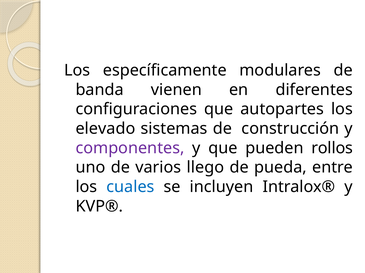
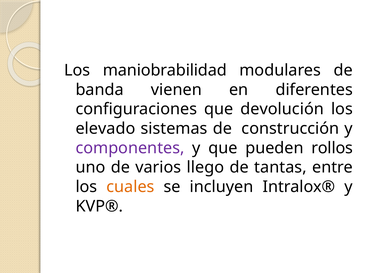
específicamente: específicamente -> maniobrabilidad (165, 70)
autopartes: autopartes -> devolución (282, 109)
pueda: pueda -> tantas (280, 168)
cuales colour: blue -> orange (130, 187)
